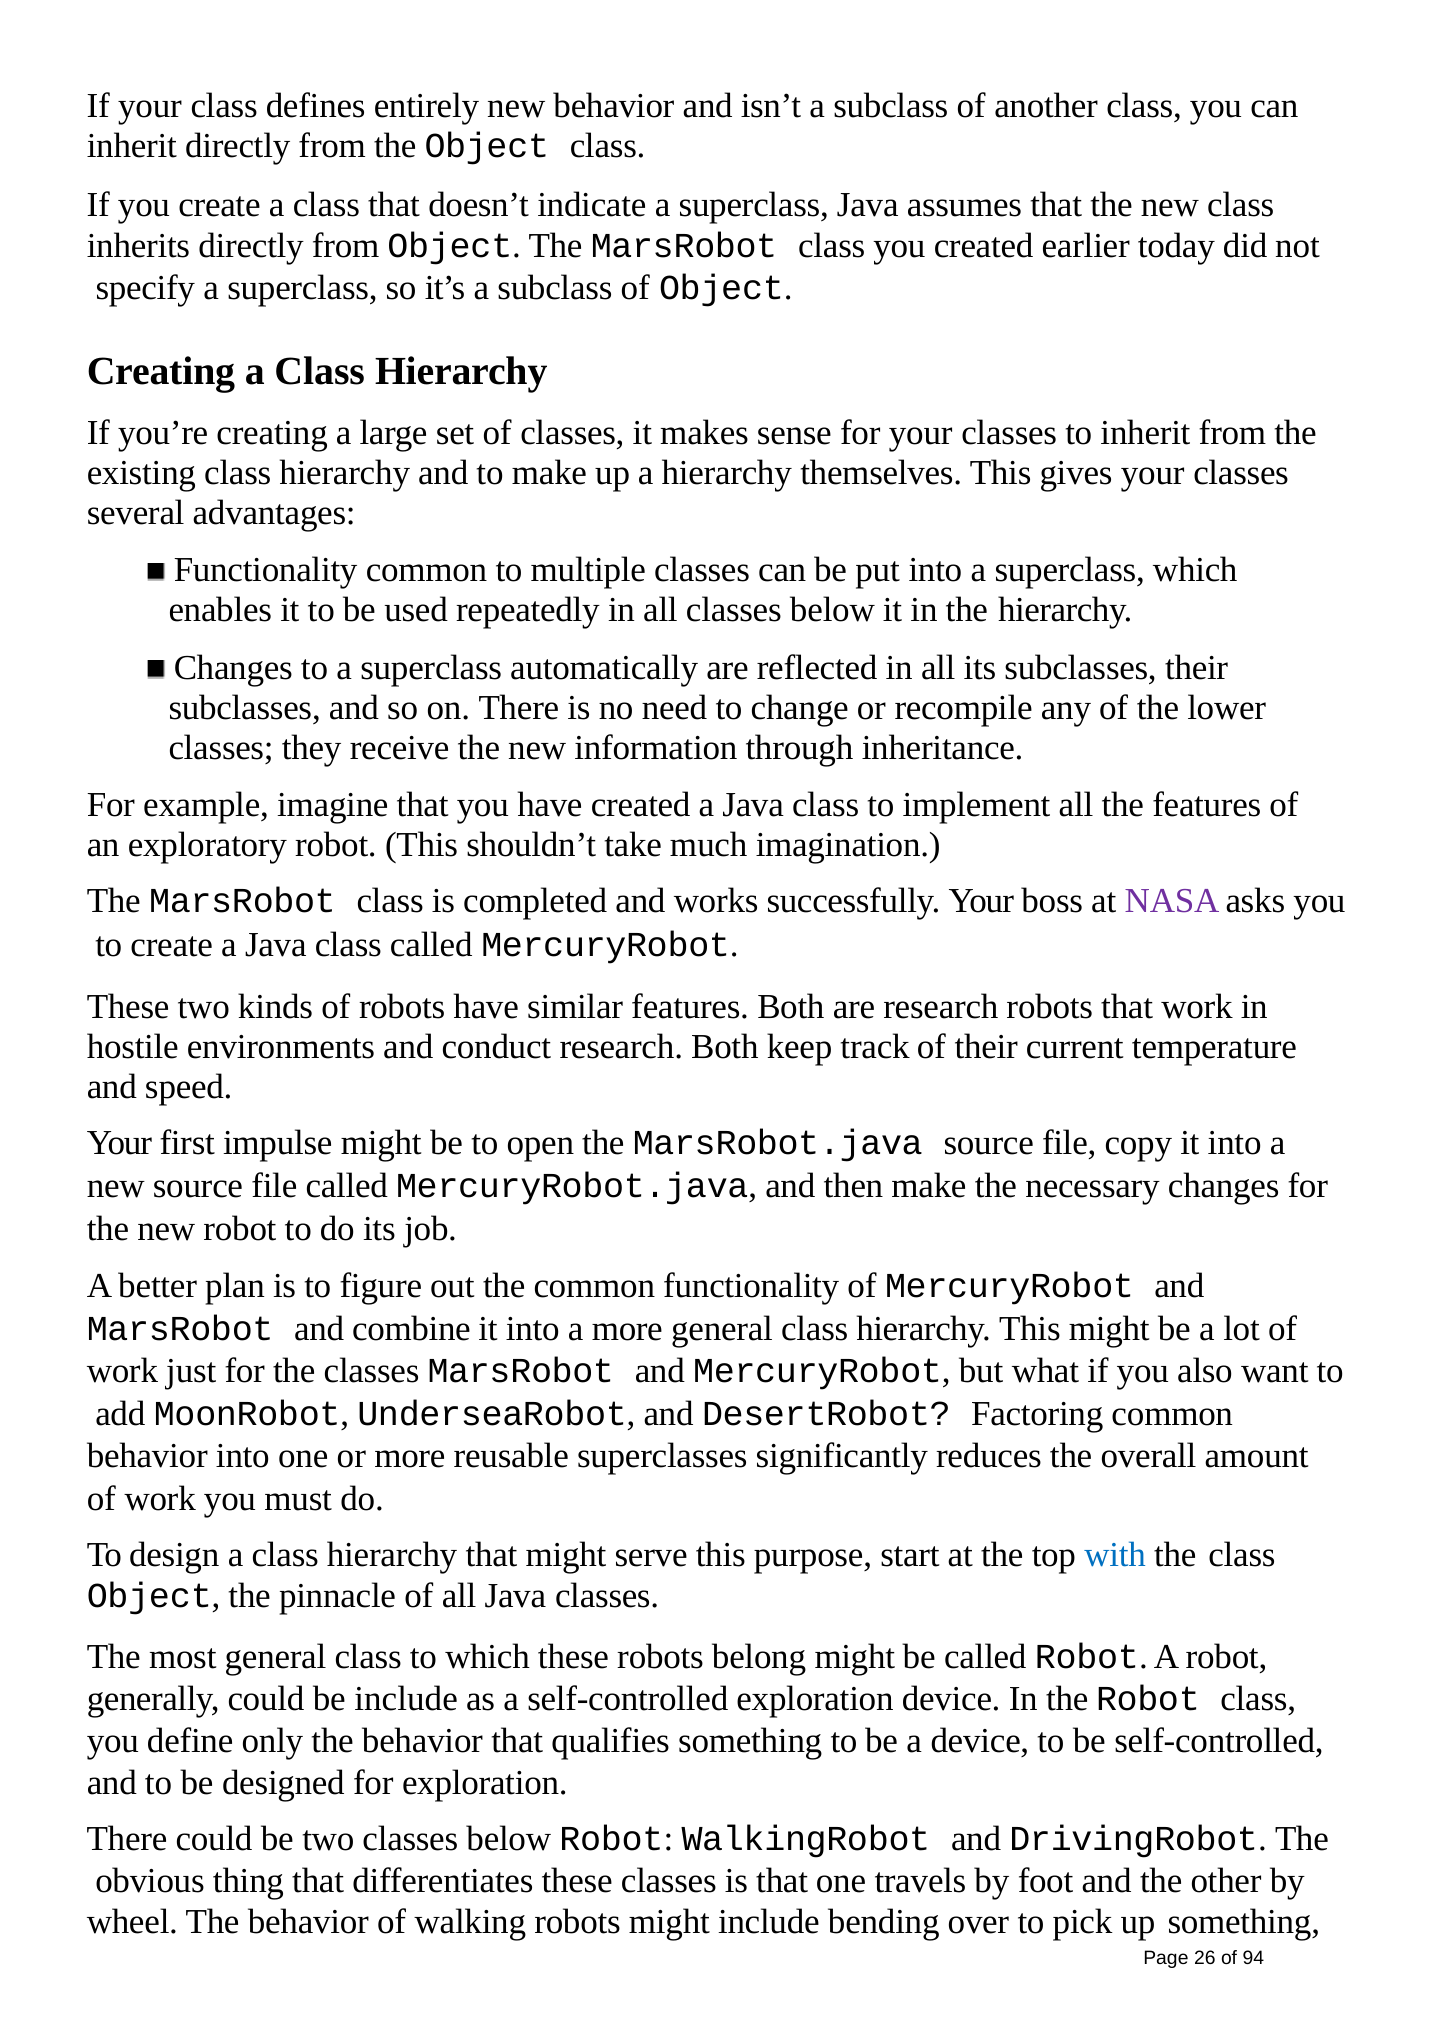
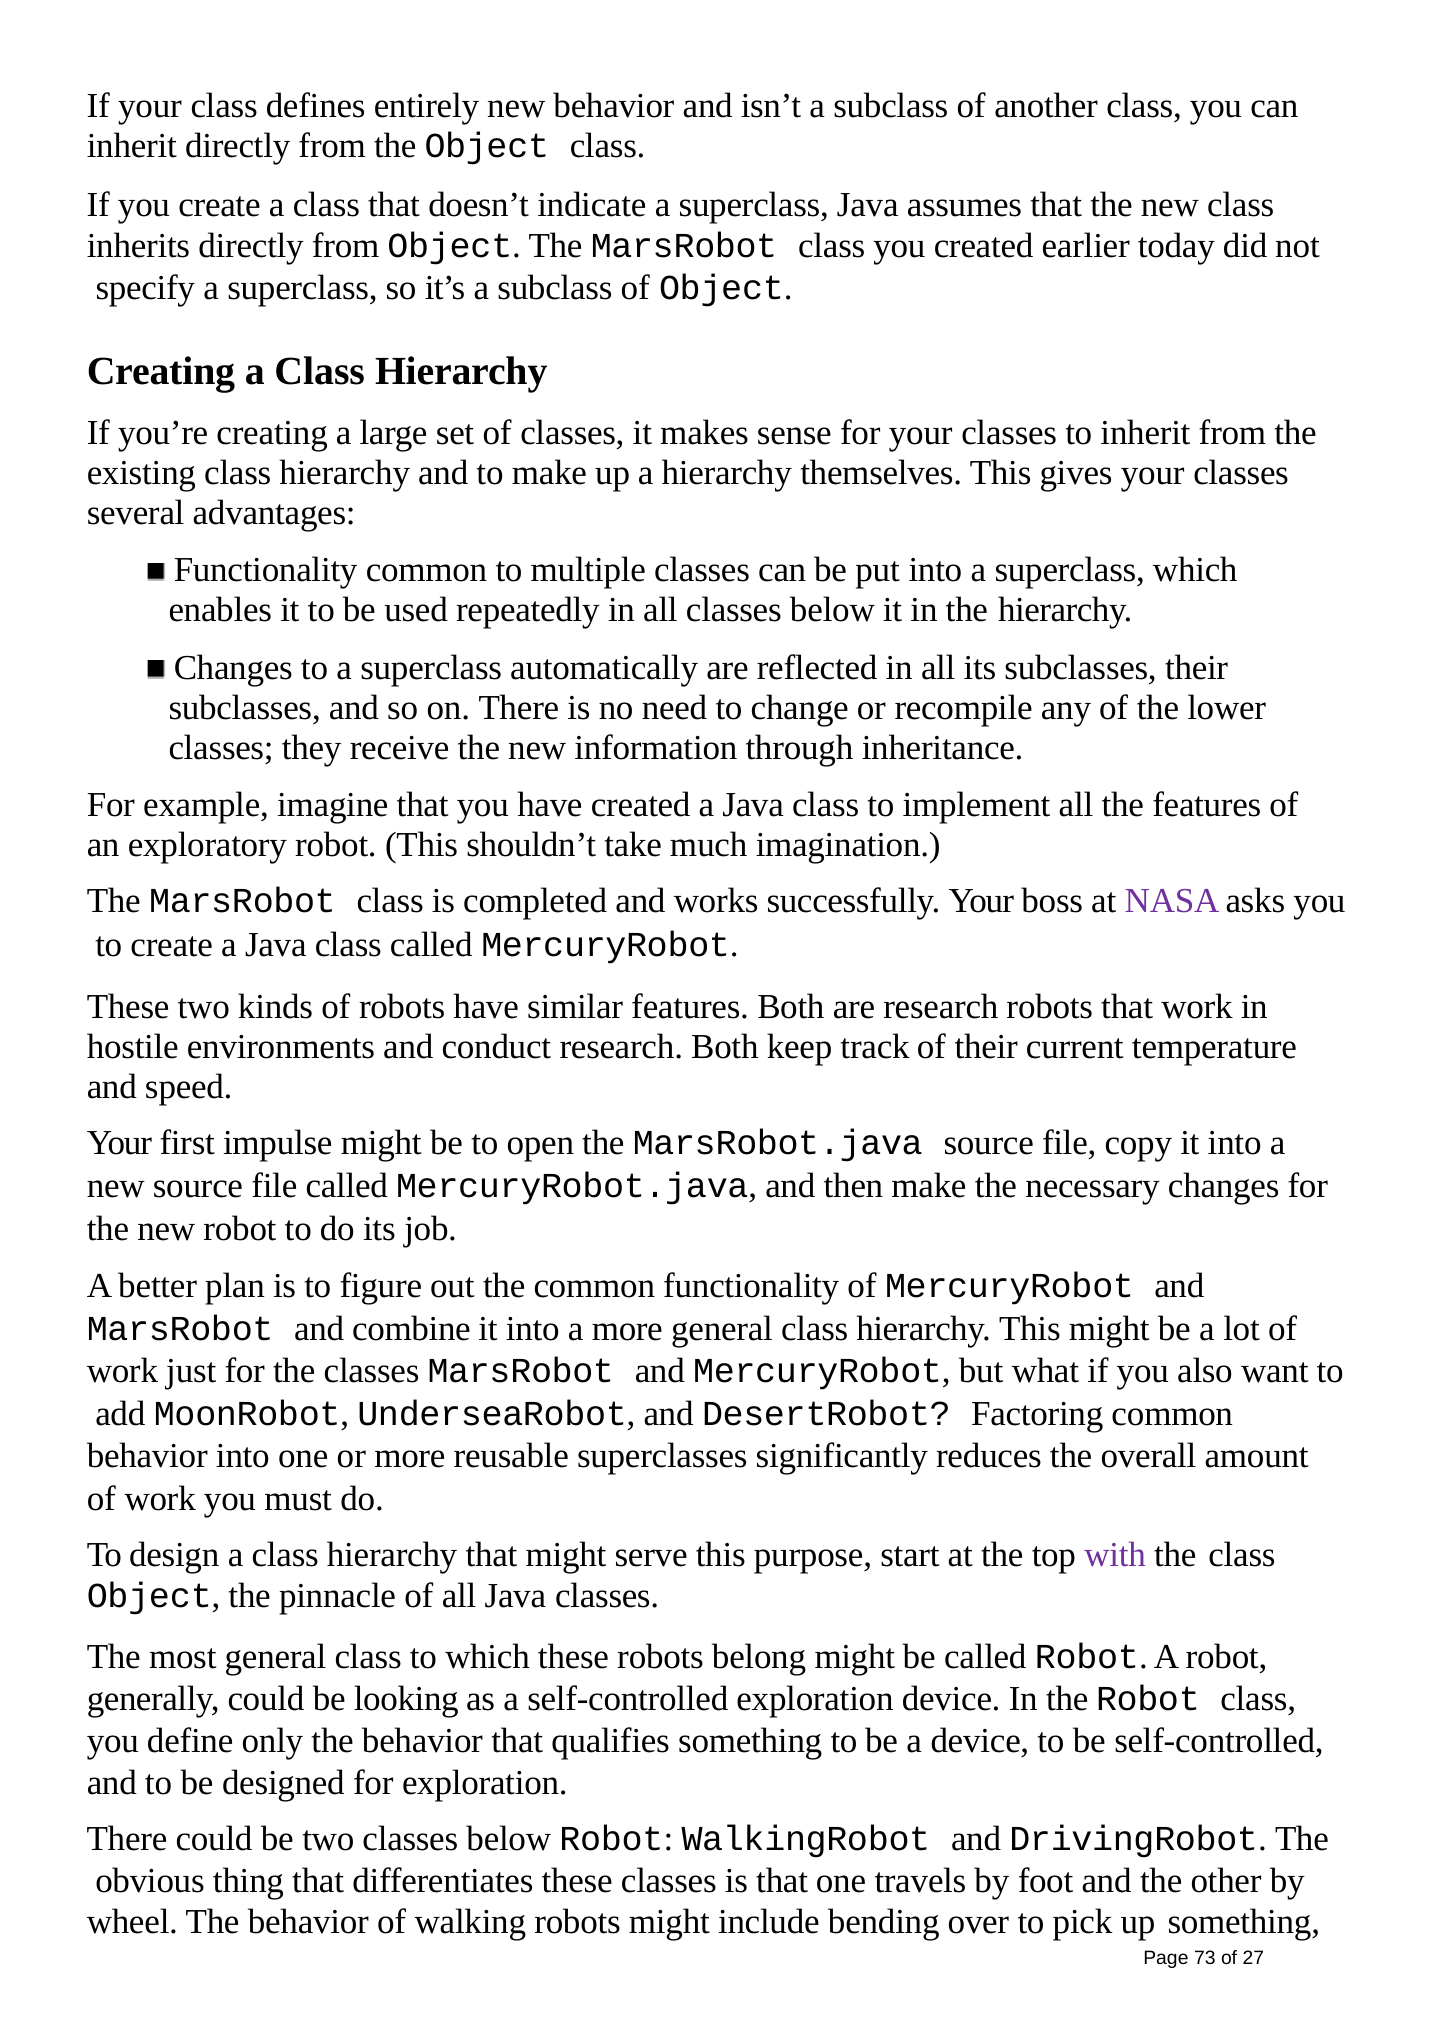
with colour: blue -> purple (1115, 1555)
be include: include -> looking (406, 1699)
26: 26 -> 73 (1205, 1958)
94: 94 -> 27 (1253, 1958)
